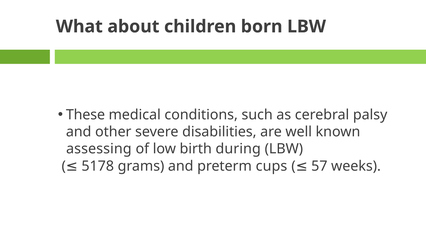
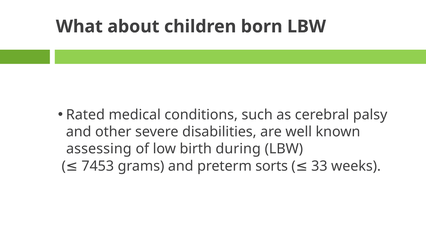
These: These -> Rated (85, 115)
5178: 5178 -> 7453 (98, 166)
cups: cups -> sorts (272, 166)
57: 57 -> 33 (319, 166)
